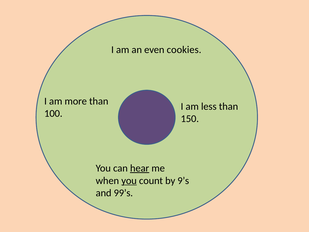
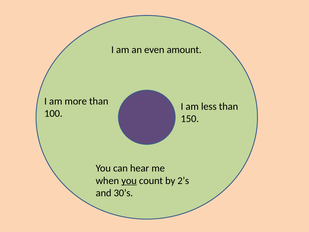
cookies: cookies -> amount (184, 50)
hear underline: present -> none (140, 168)
9’s: 9’s -> 2’s (183, 180)
99’s: 99’s -> 30’s (123, 193)
